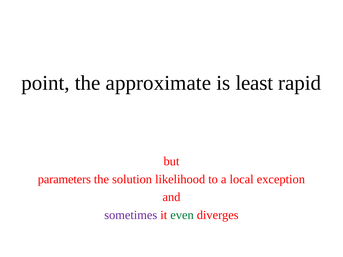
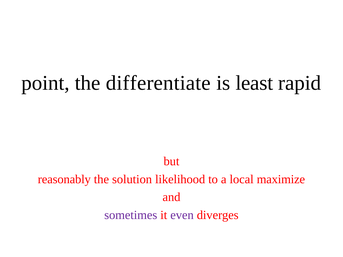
approximate: approximate -> differentiate (158, 83)
parameters: parameters -> reasonably (64, 179)
exception: exception -> maximize (281, 179)
even colour: green -> purple (182, 215)
